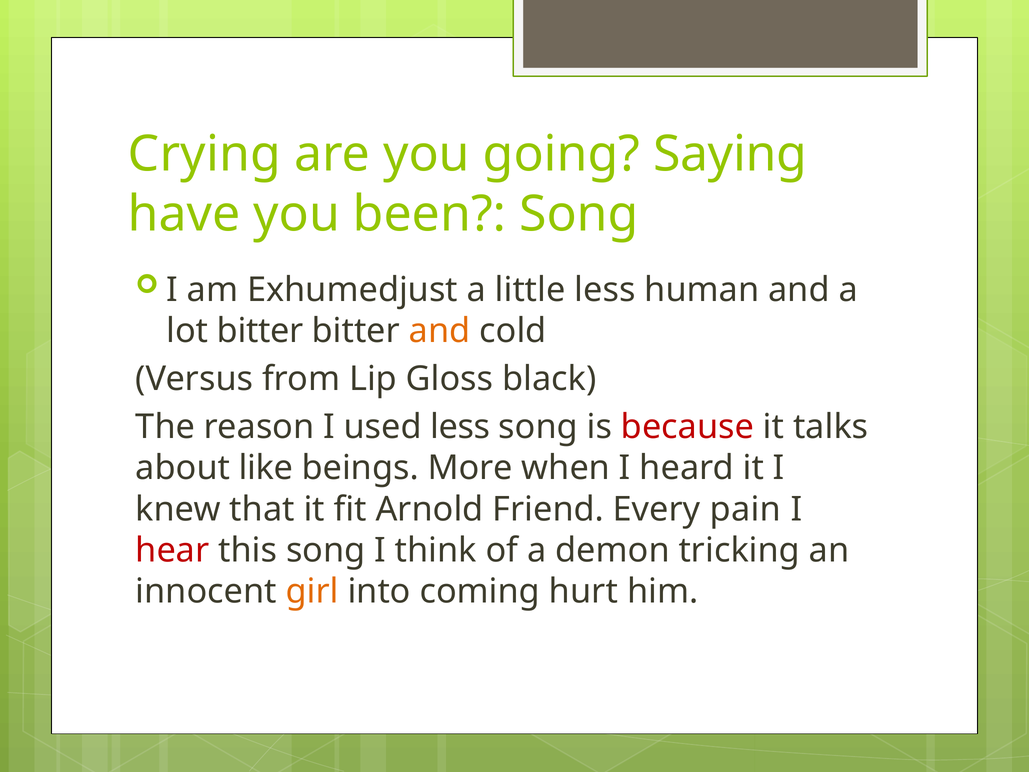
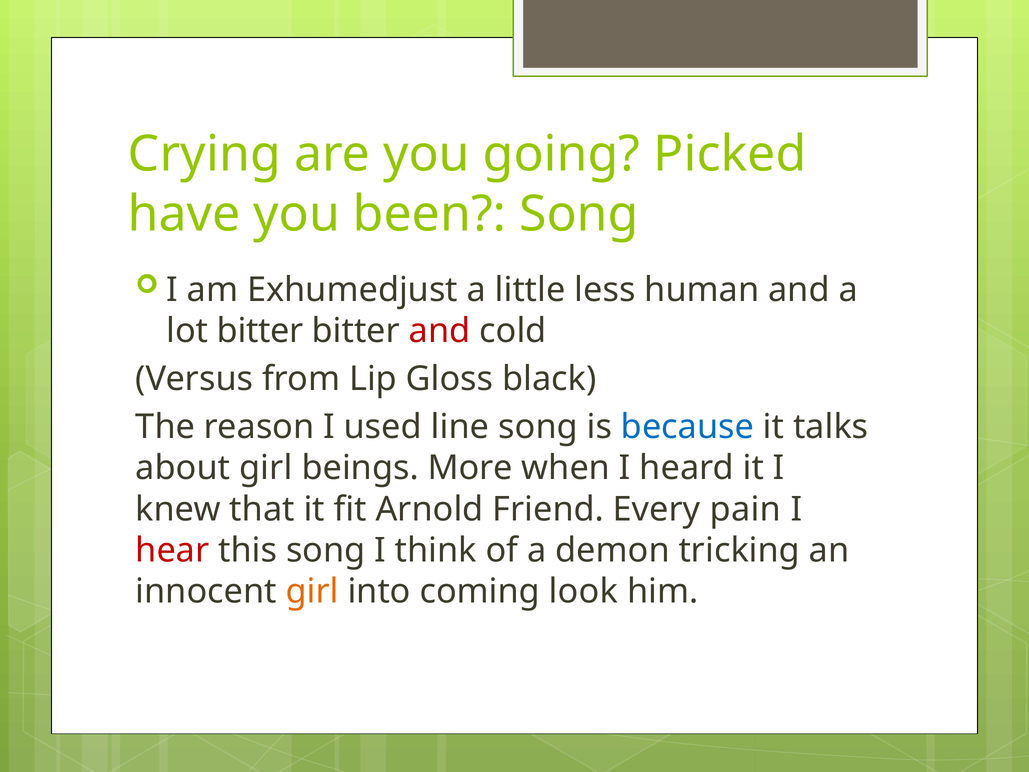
Saying: Saying -> Picked (730, 154)
and colour: orange -> red (440, 331)
used less: less -> line (460, 427)
because colour: red -> blue (688, 427)
about like: like -> girl (266, 468)
hurt: hurt -> look (583, 591)
